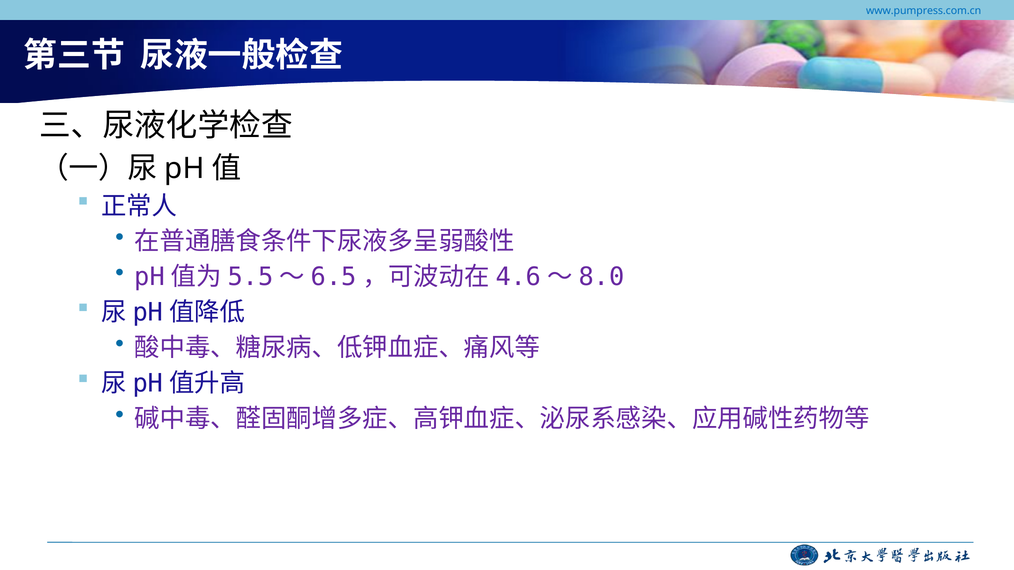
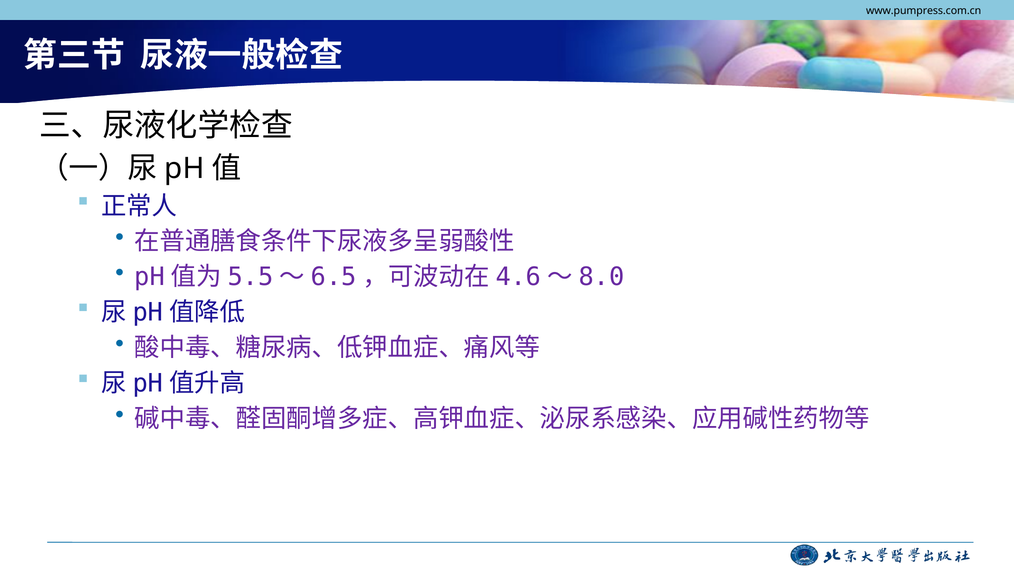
www.pumpress.com.cn colour: blue -> black (924, 11)
